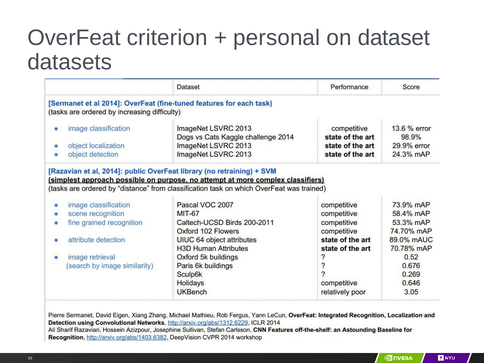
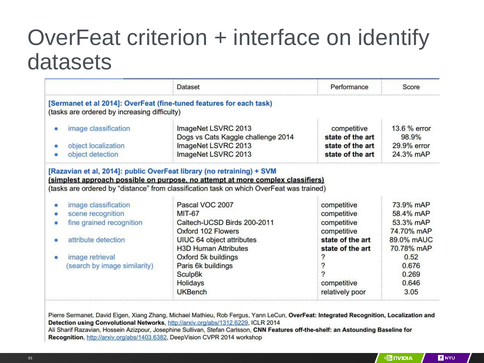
personal: personal -> interface (277, 38)
dataset: dataset -> identify (394, 38)
